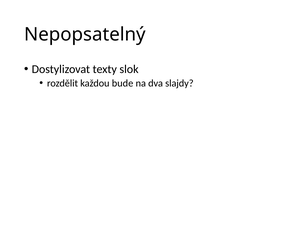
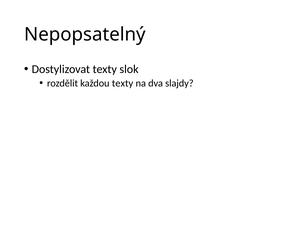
každou bude: bude -> texty (123, 83)
